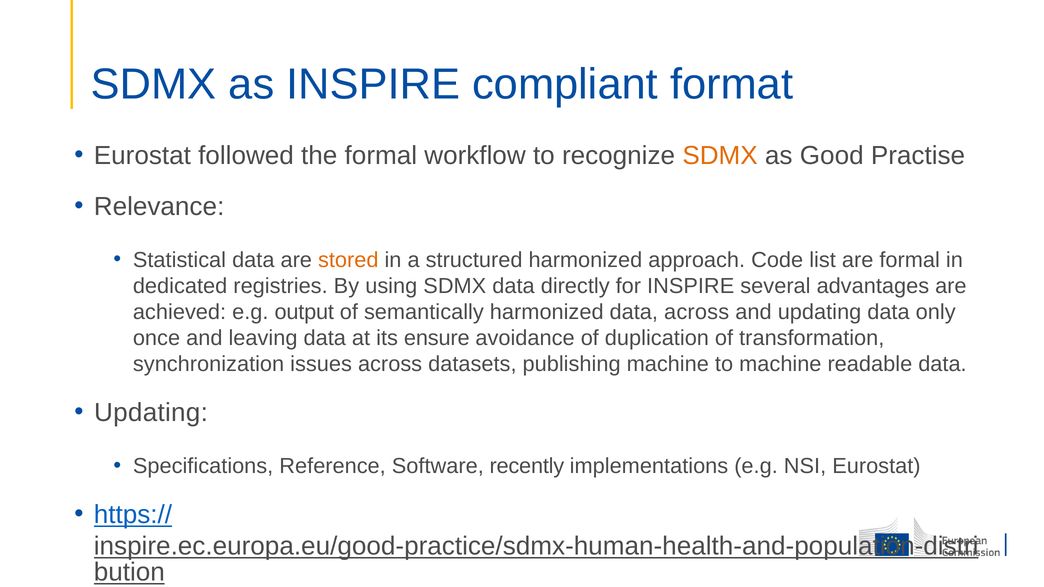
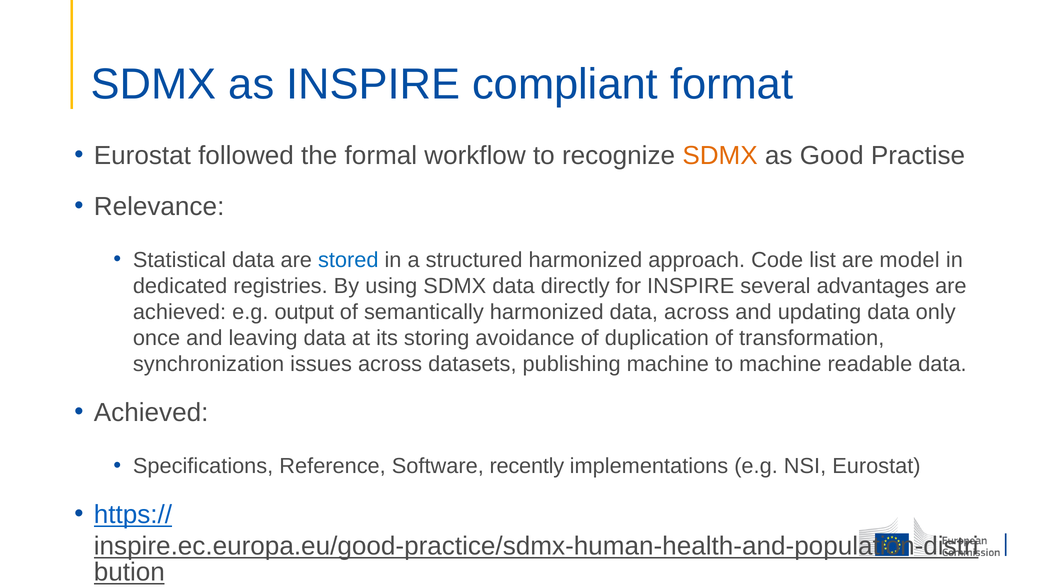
stored colour: orange -> blue (348, 260)
are formal: formal -> model (910, 260)
ensure: ensure -> storing (437, 338)
Updating: Updating -> Achieved (151, 413)
